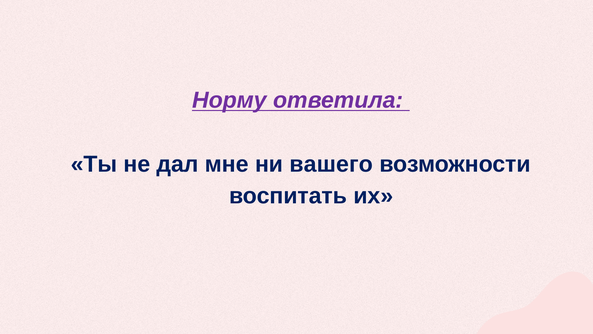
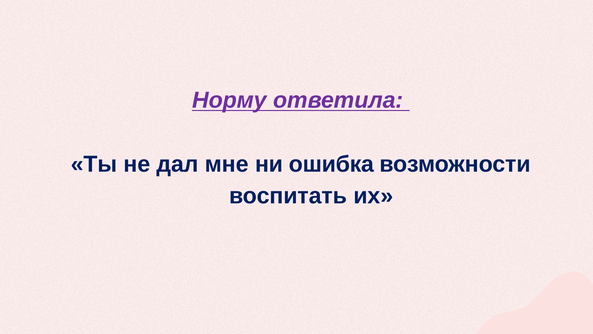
вашего: вашего -> ошибка (331, 164)
